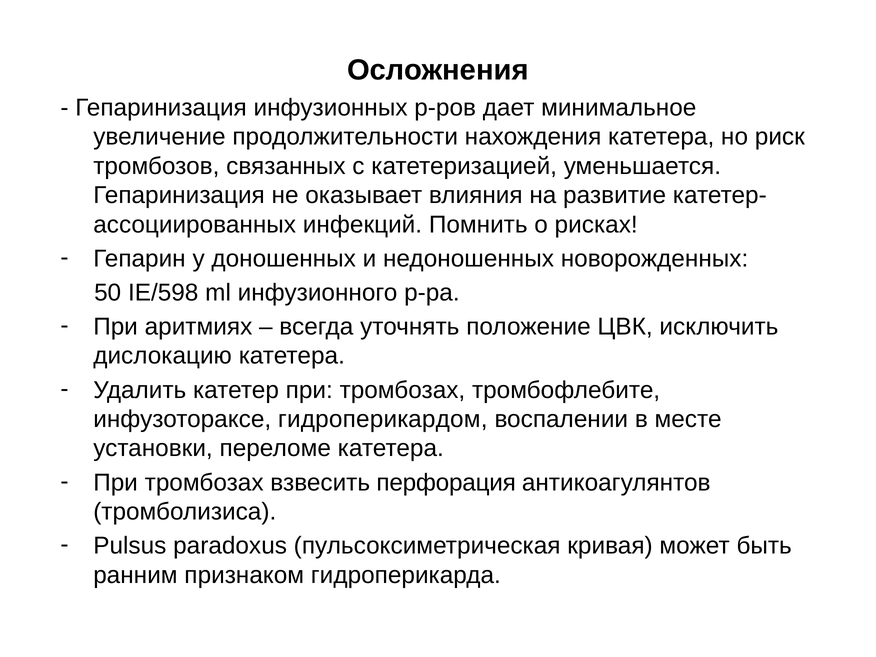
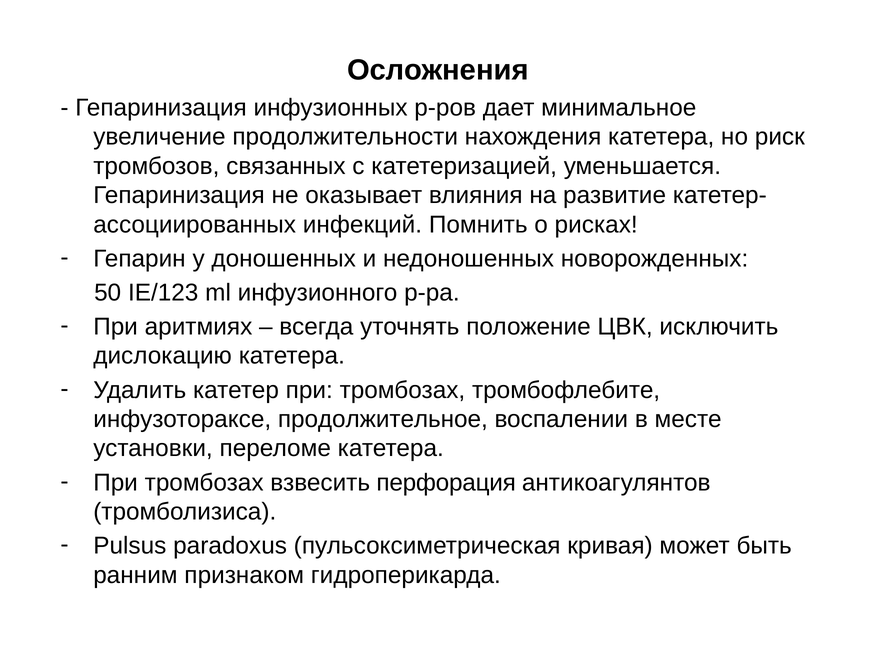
IE/598: IE/598 -> IE/123 (163, 293)
гидроперикардом: гидроперикардом -> продолжительное (383, 419)
